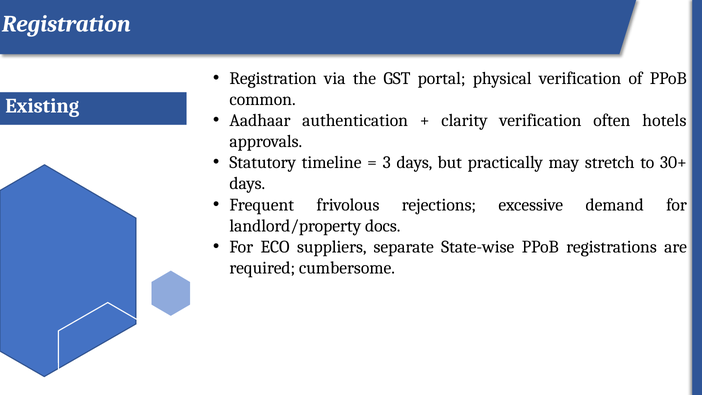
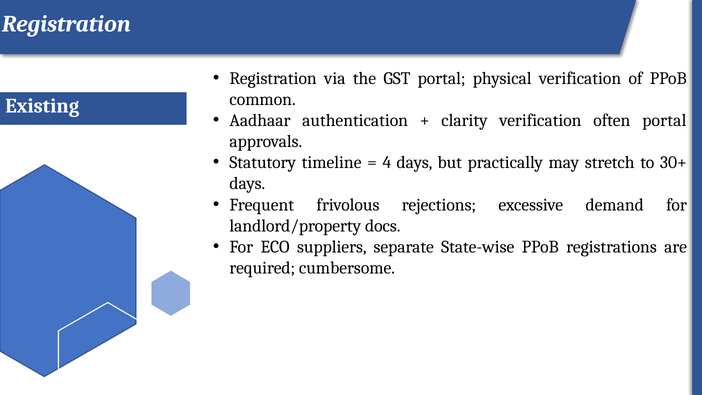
often hotels: hotels -> portal (664, 120)
3: 3 -> 4 (387, 163)
